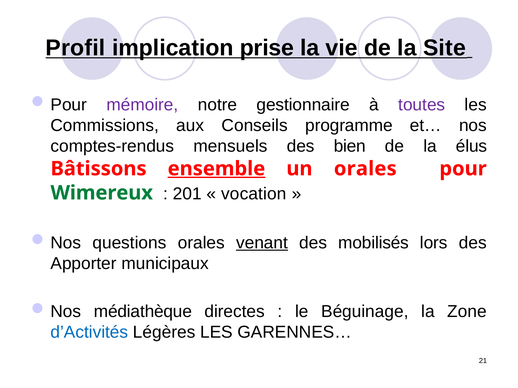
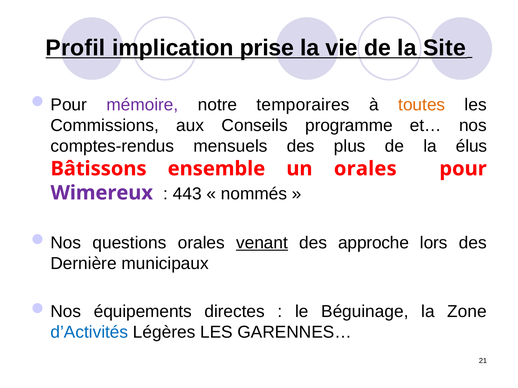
gestionnaire: gestionnaire -> temporaires (303, 105)
toutes colour: purple -> orange (422, 105)
bien: bien -> plus (350, 146)
ensemble underline: present -> none (216, 169)
Wimereux colour: green -> purple (102, 193)
201: 201 -> 443 (187, 194)
vocation: vocation -> nommés (254, 194)
mobilisés: mobilisés -> approche (374, 243)
Apporter: Apporter -> Dernière (84, 264)
médiathèque: médiathèque -> équipements (143, 312)
